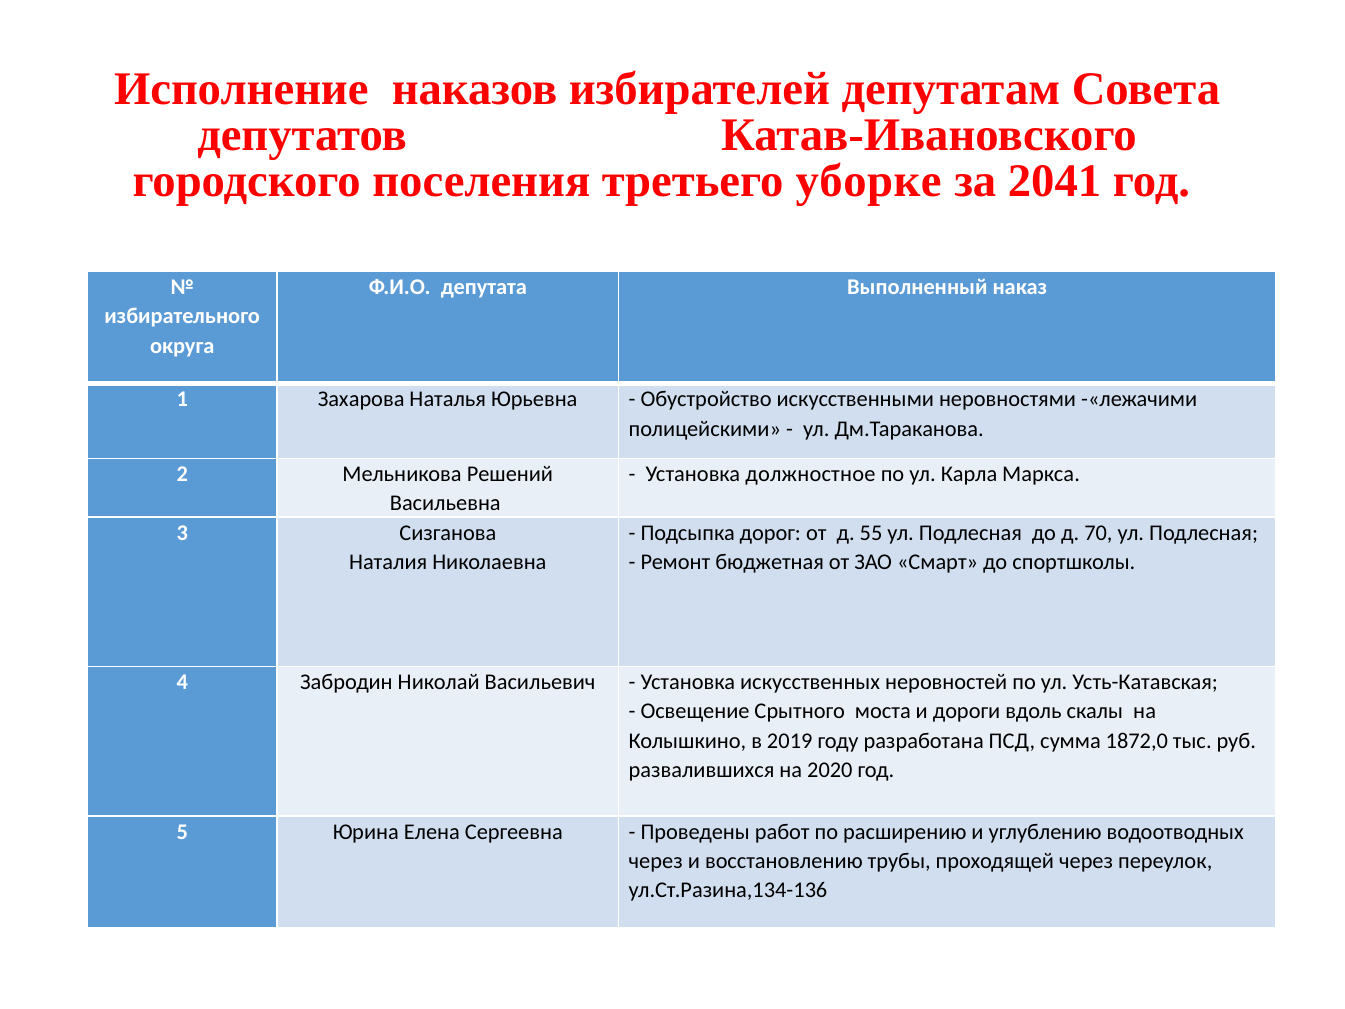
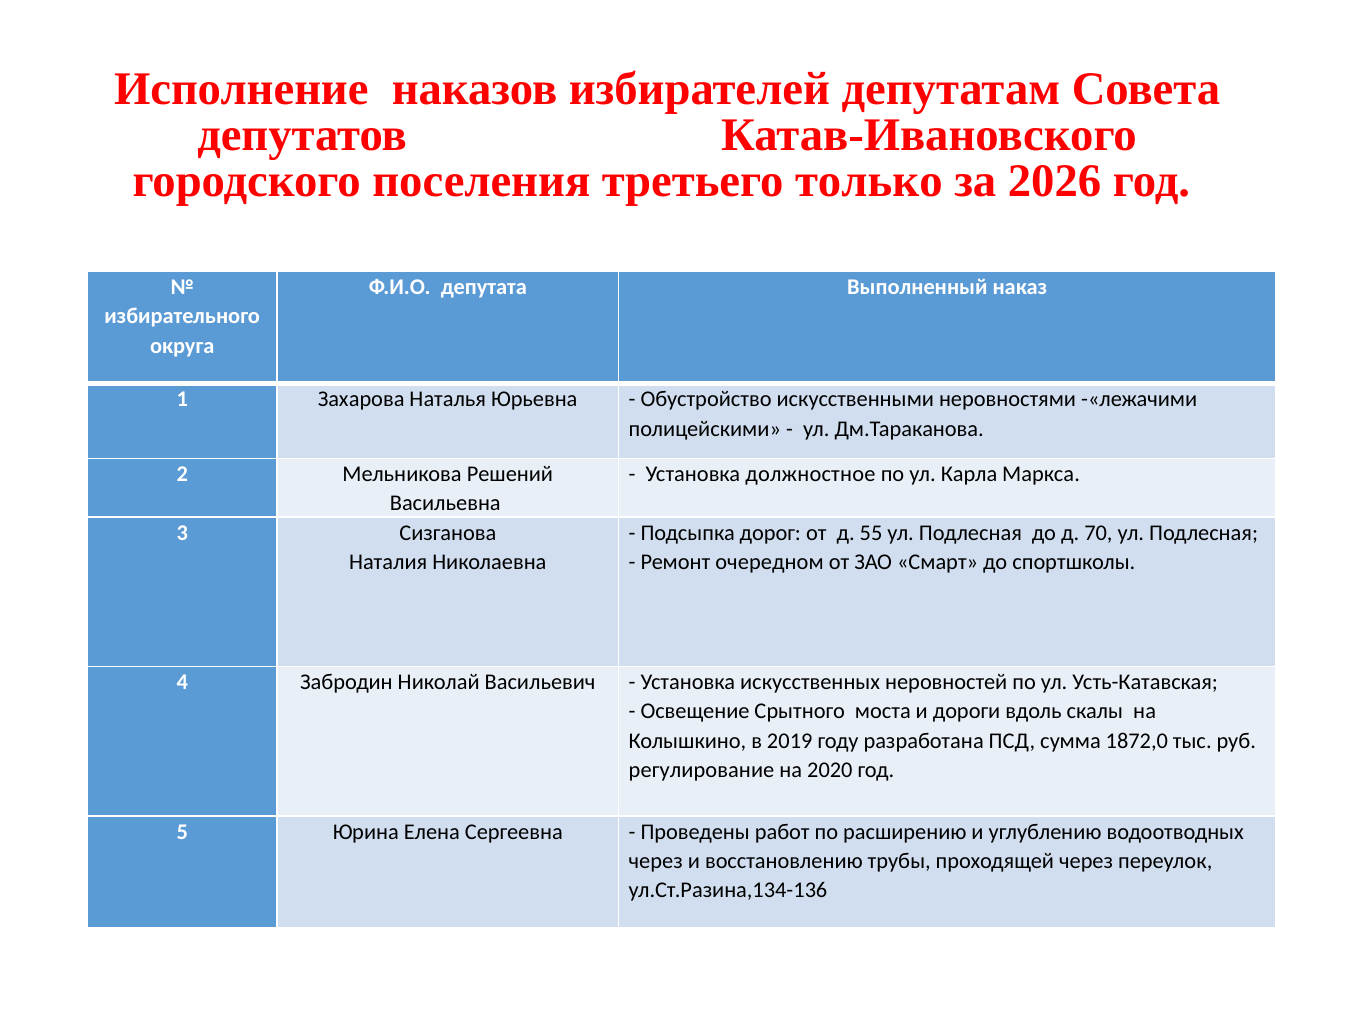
уборке: уборке -> только (869, 181)
2041: 2041 -> 2026 (1055, 181)
бюджетная: бюджетная -> очередном (770, 562)
развалившихся: развалившихся -> регулирование (702, 770)
